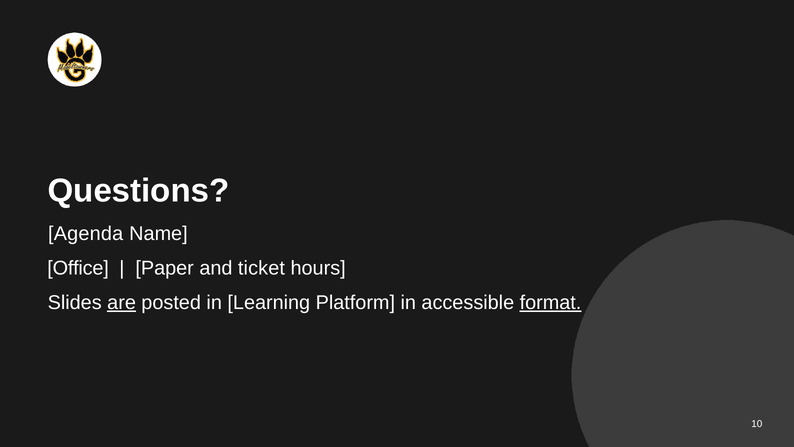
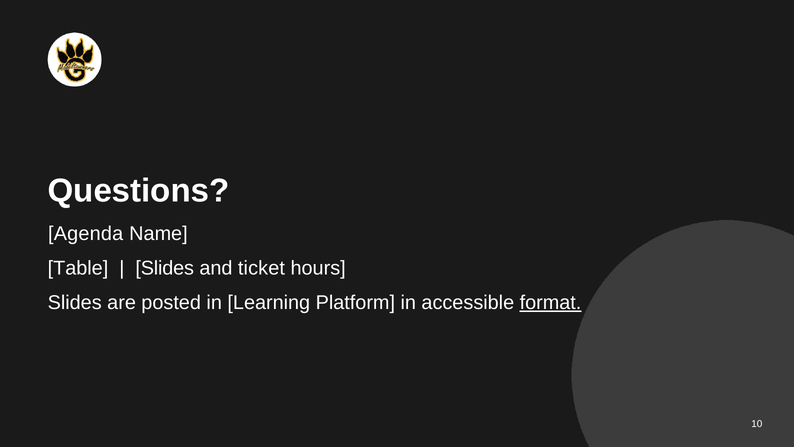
Office: Office -> Table (78, 268)
Paper: Paper -> Slides (165, 268)
are underline: present -> none (122, 302)
